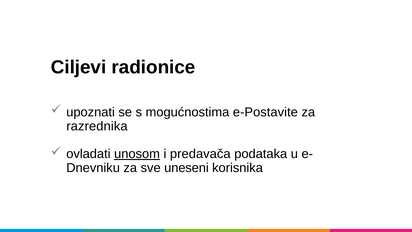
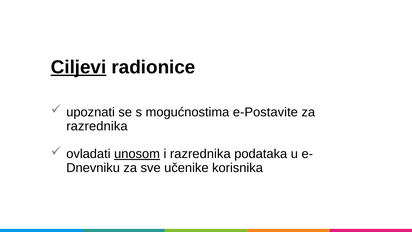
Ciljevi underline: none -> present (79, 67)
i predavača: predavača -> razrednika (200, 154)
uneseni: uneseni -> učenike (186, 168)
